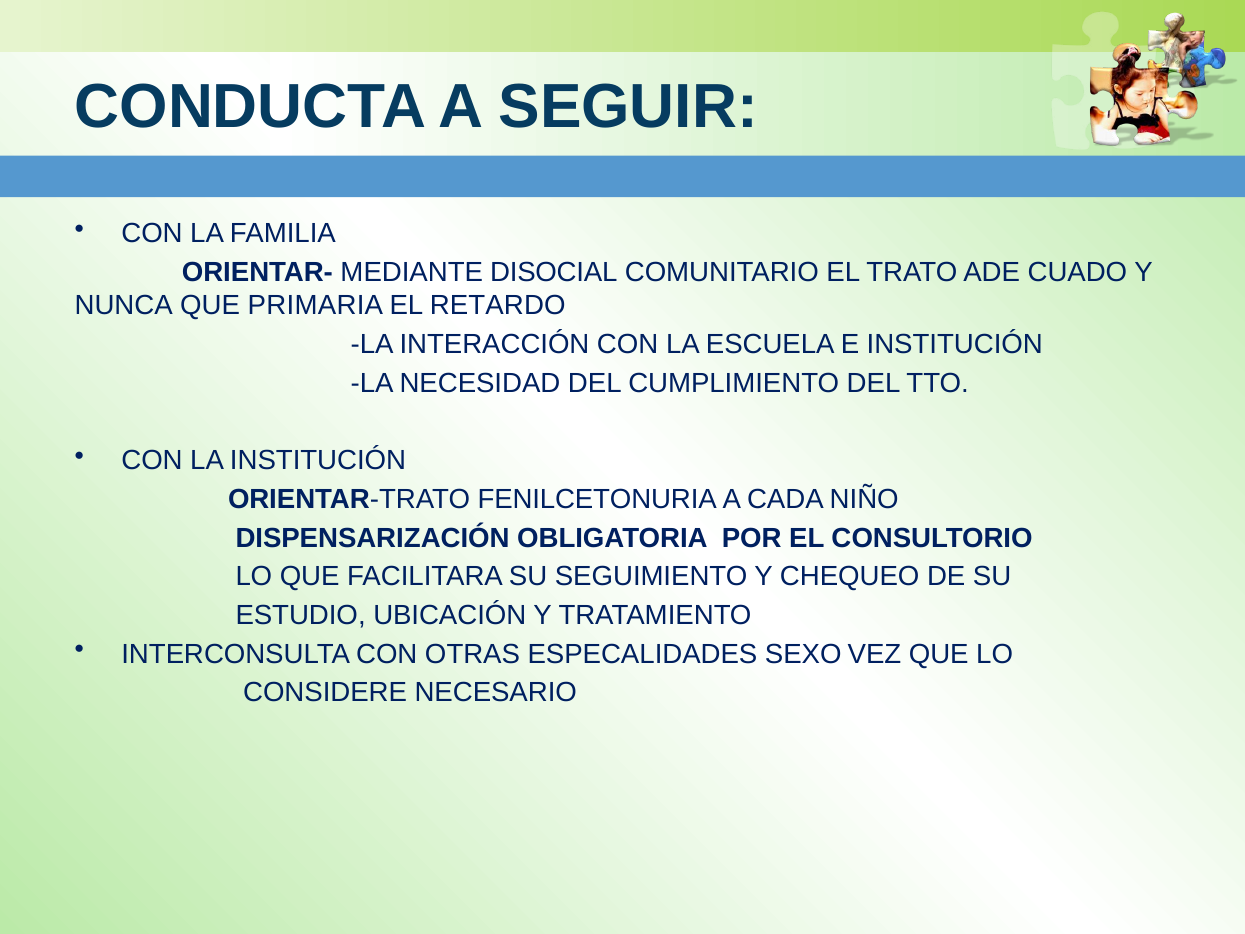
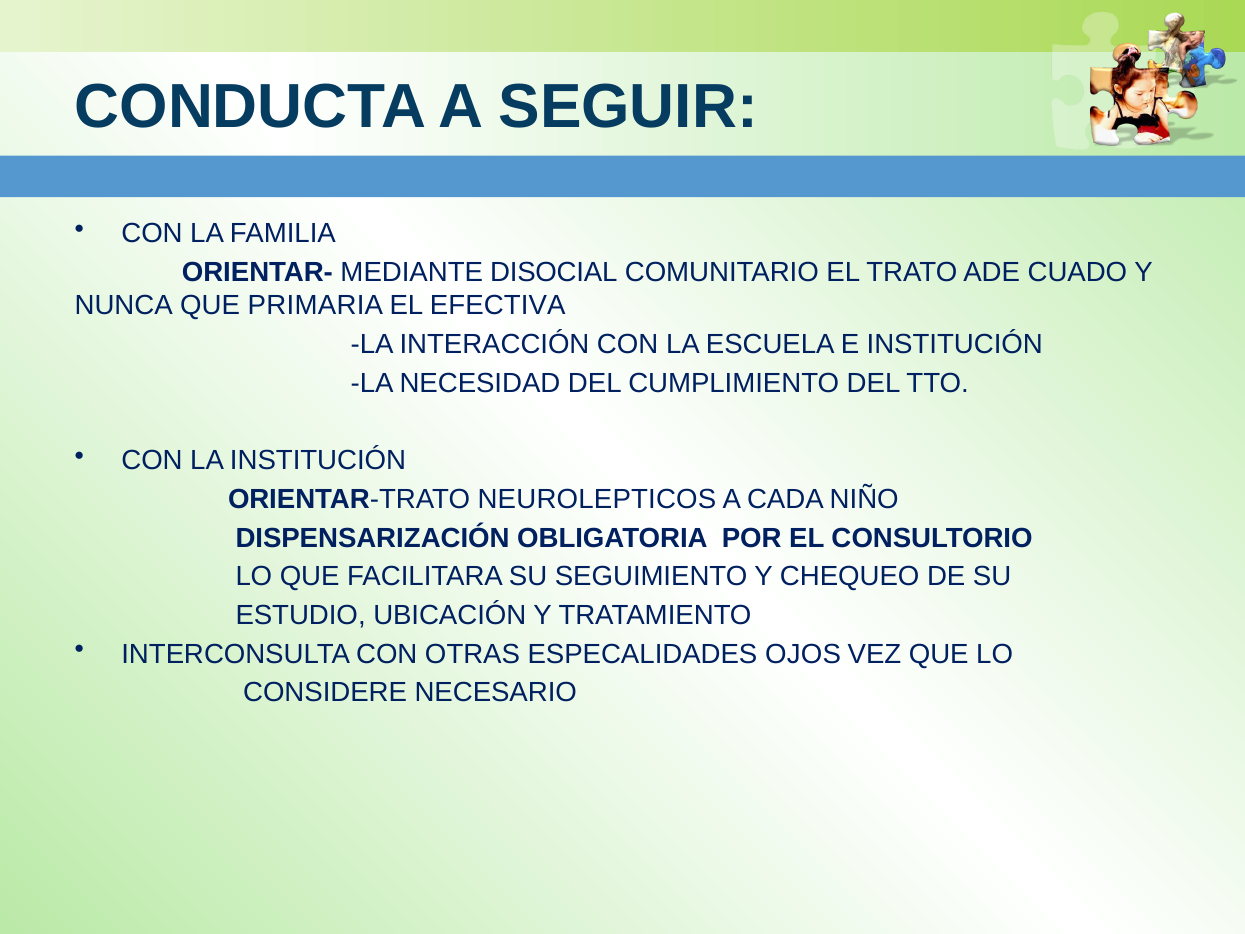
RETARDO: RETARDO -> EFECTIVA (498, 305)
FENILCETONURIA: FENILCETONURIA -> NEUROLEPTICOS (597, 499)
SEXO: SEXO -> OJOS (803, 654)
